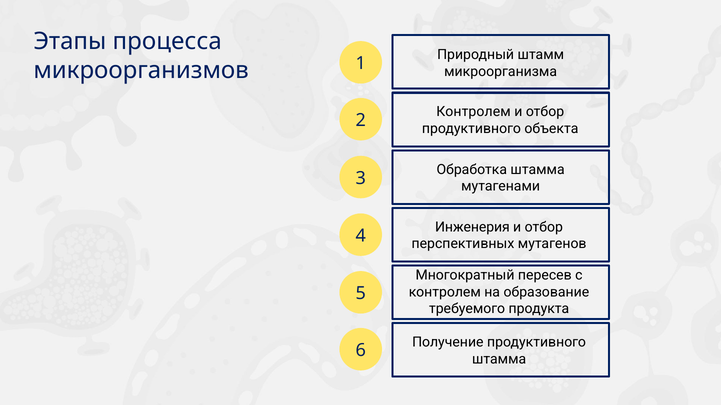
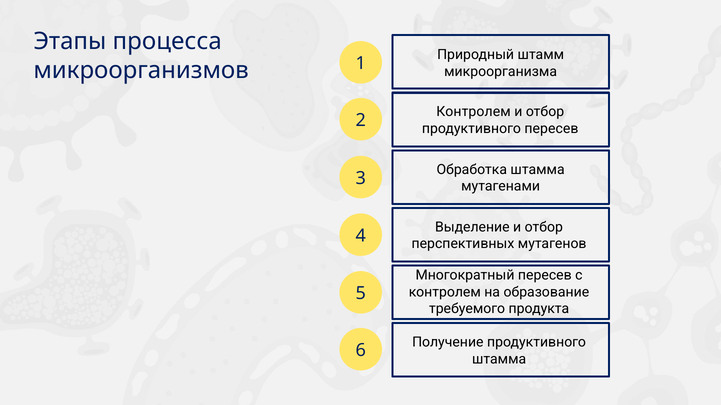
продуктивного объекта: объекта -> пересев (551, 129)
Инженерия: Инженерия -> Выделение (472, 227)
